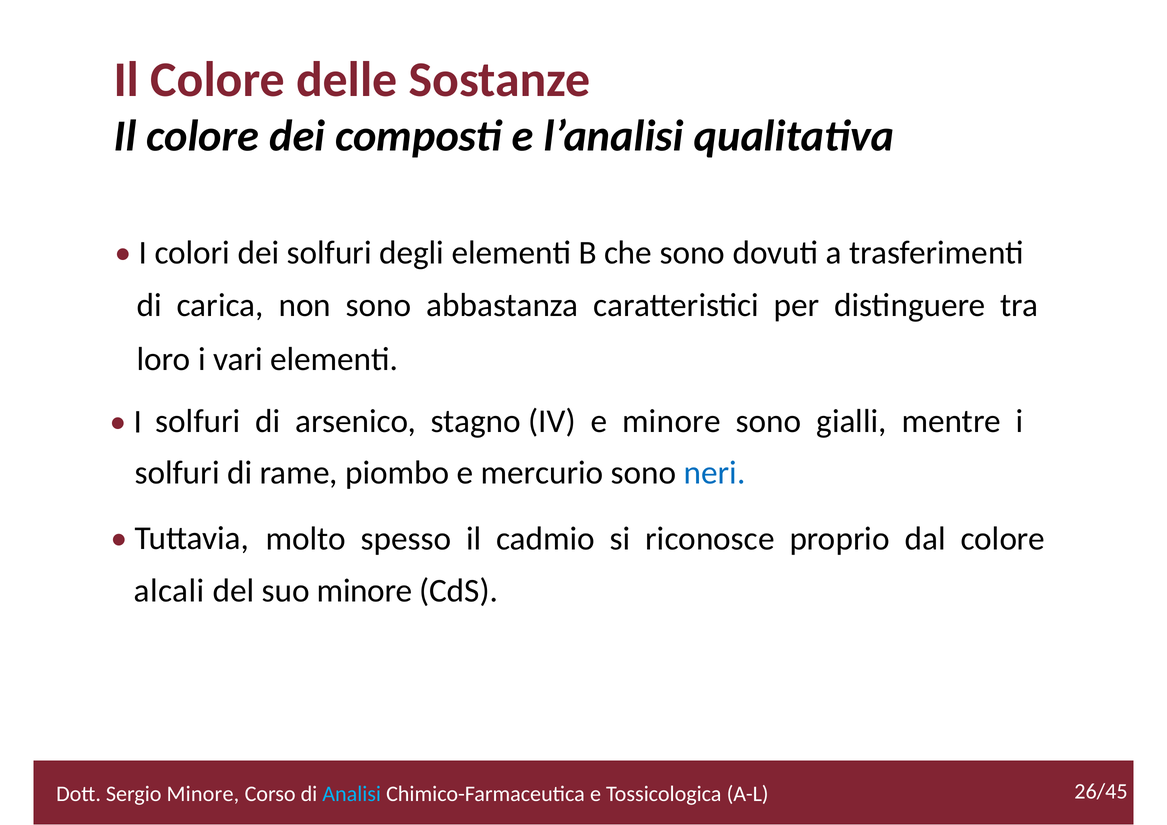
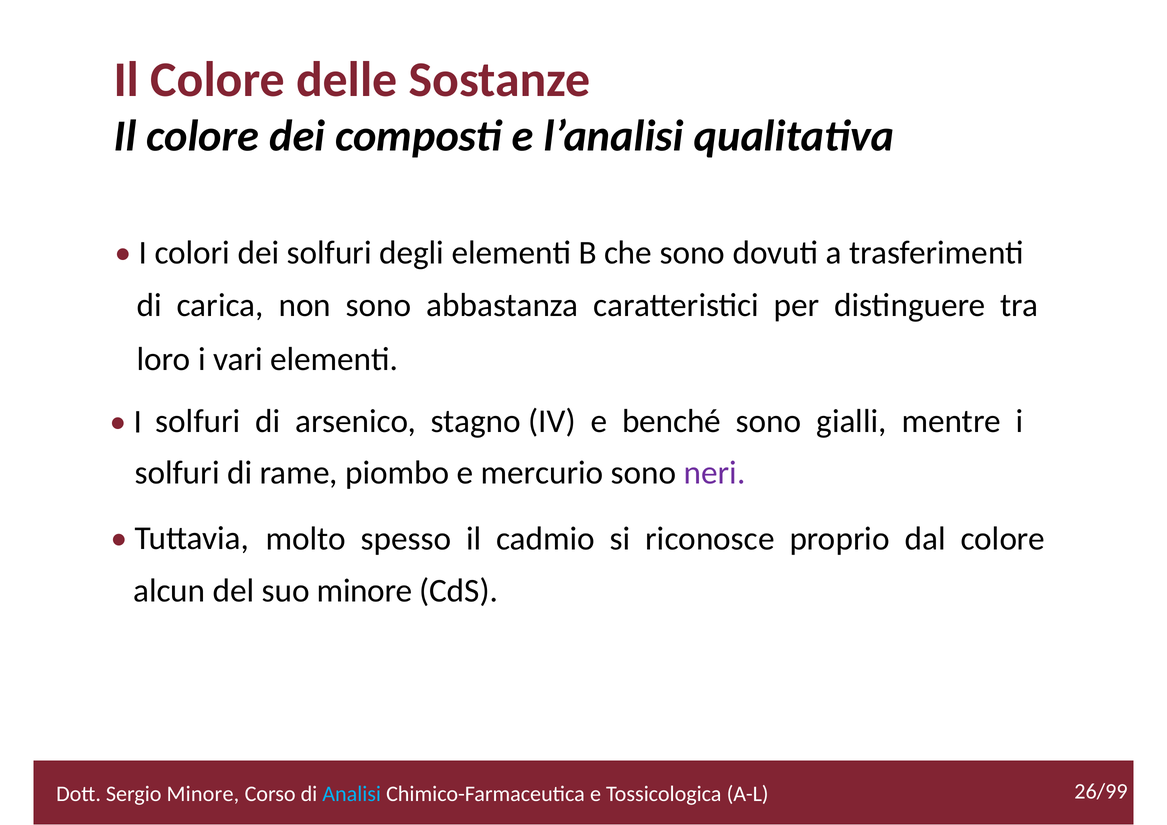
e minore: minore -> benché (672, 421)
neri colour: blue -> purple (715, 473)
alcali: alcali -> alcun (169, 591)
26/45: 26/45 -> 26/99 (1101, 791)
